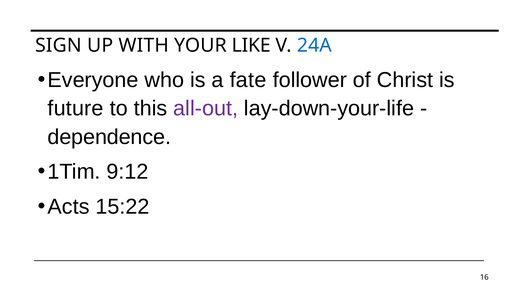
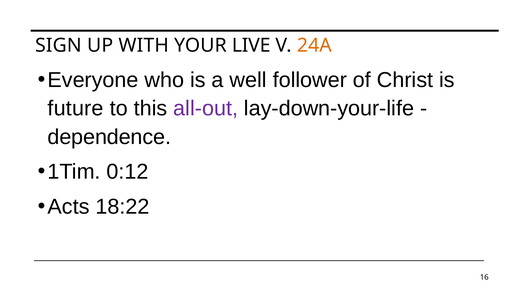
LIKE: LIKE -> LIVE (251, 45)
24A colour: blue -> orange (314, 45)
fate: fate -> well (248, 80)
9:12: 9:12 -> 0:12 (128, 172)
15:22: 15:22 -> 18:22 (122, 207)
